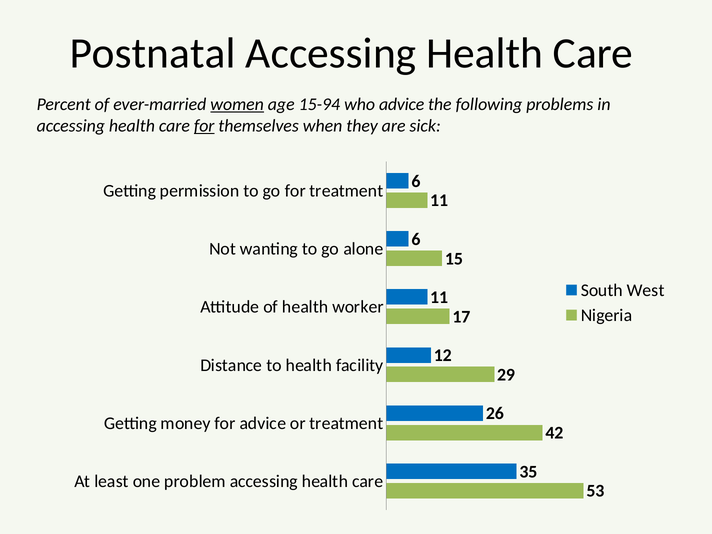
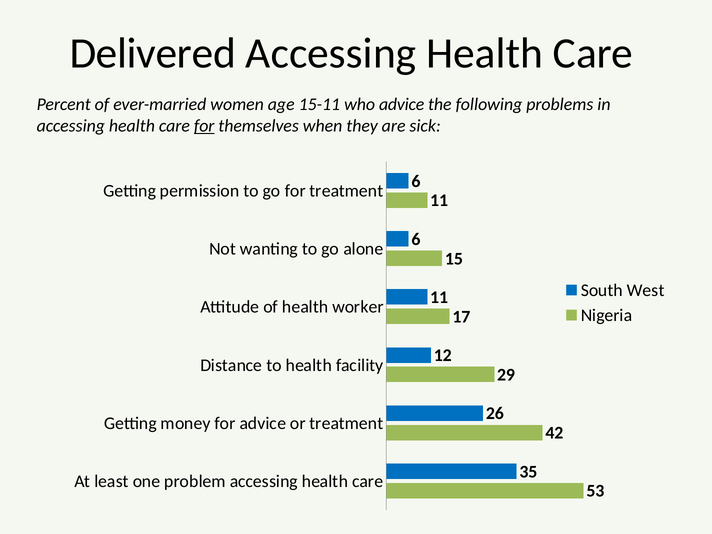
Postnatal: Postnatal -> Delivered (153, 53)
women underline: present -> none (237, 104)
15-94: 15-94 -> 15-11 (319, 104)
